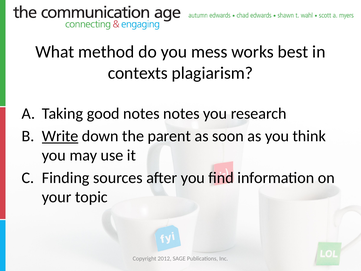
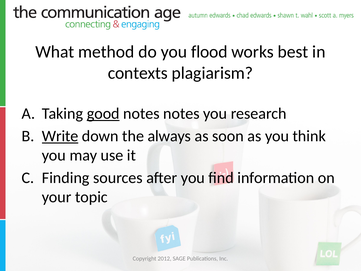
mess: mess -> flood (209, 52)
good underline: none -> present (103, 113)
parent: parent -> always (169, 136)
